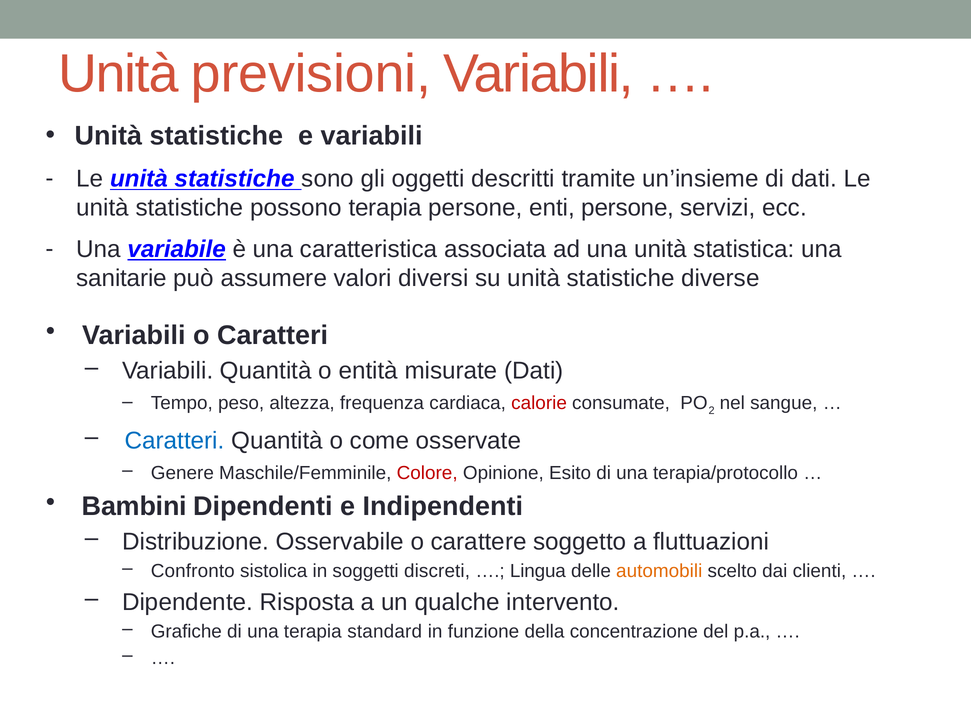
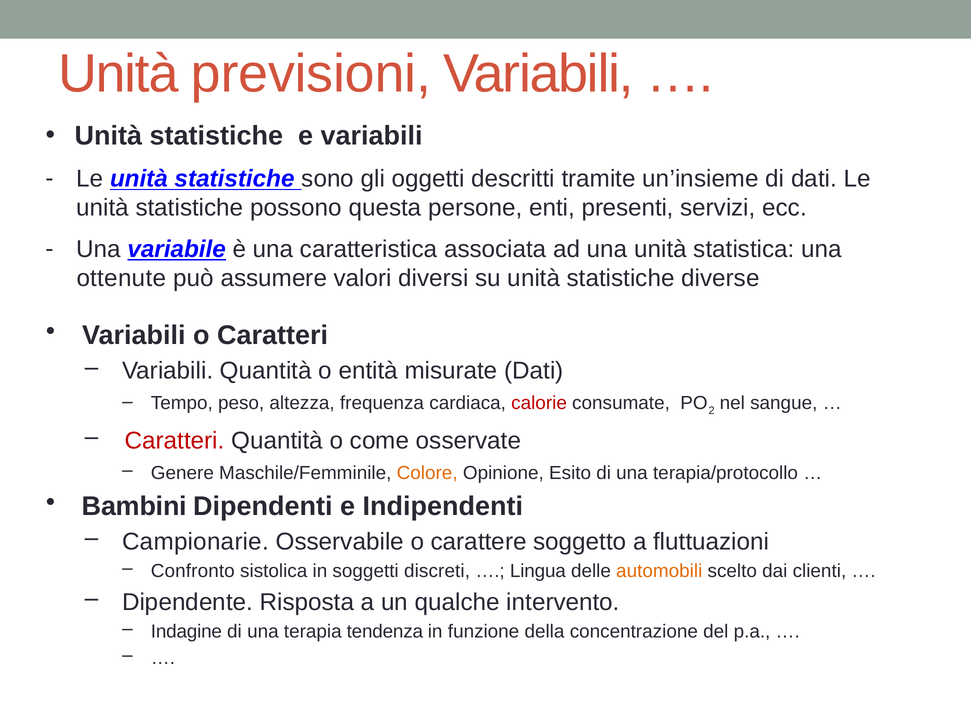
possono terapia: terapia -> questa (385, 208)
enti persone: persone -> presenti (628, 208)
sanitarie: sanitarie -> ottenute (121, 278)
Caratteri colour: blue -> red (175, 441)
Colore colour: red -> orange (427, 473)
Distribuzione: Distribuzione -> Campionarie (196, 542)
Grafiche: Grafiche -> Indagine (186, 632)
standard: standard -> tendenza (385, 632)
